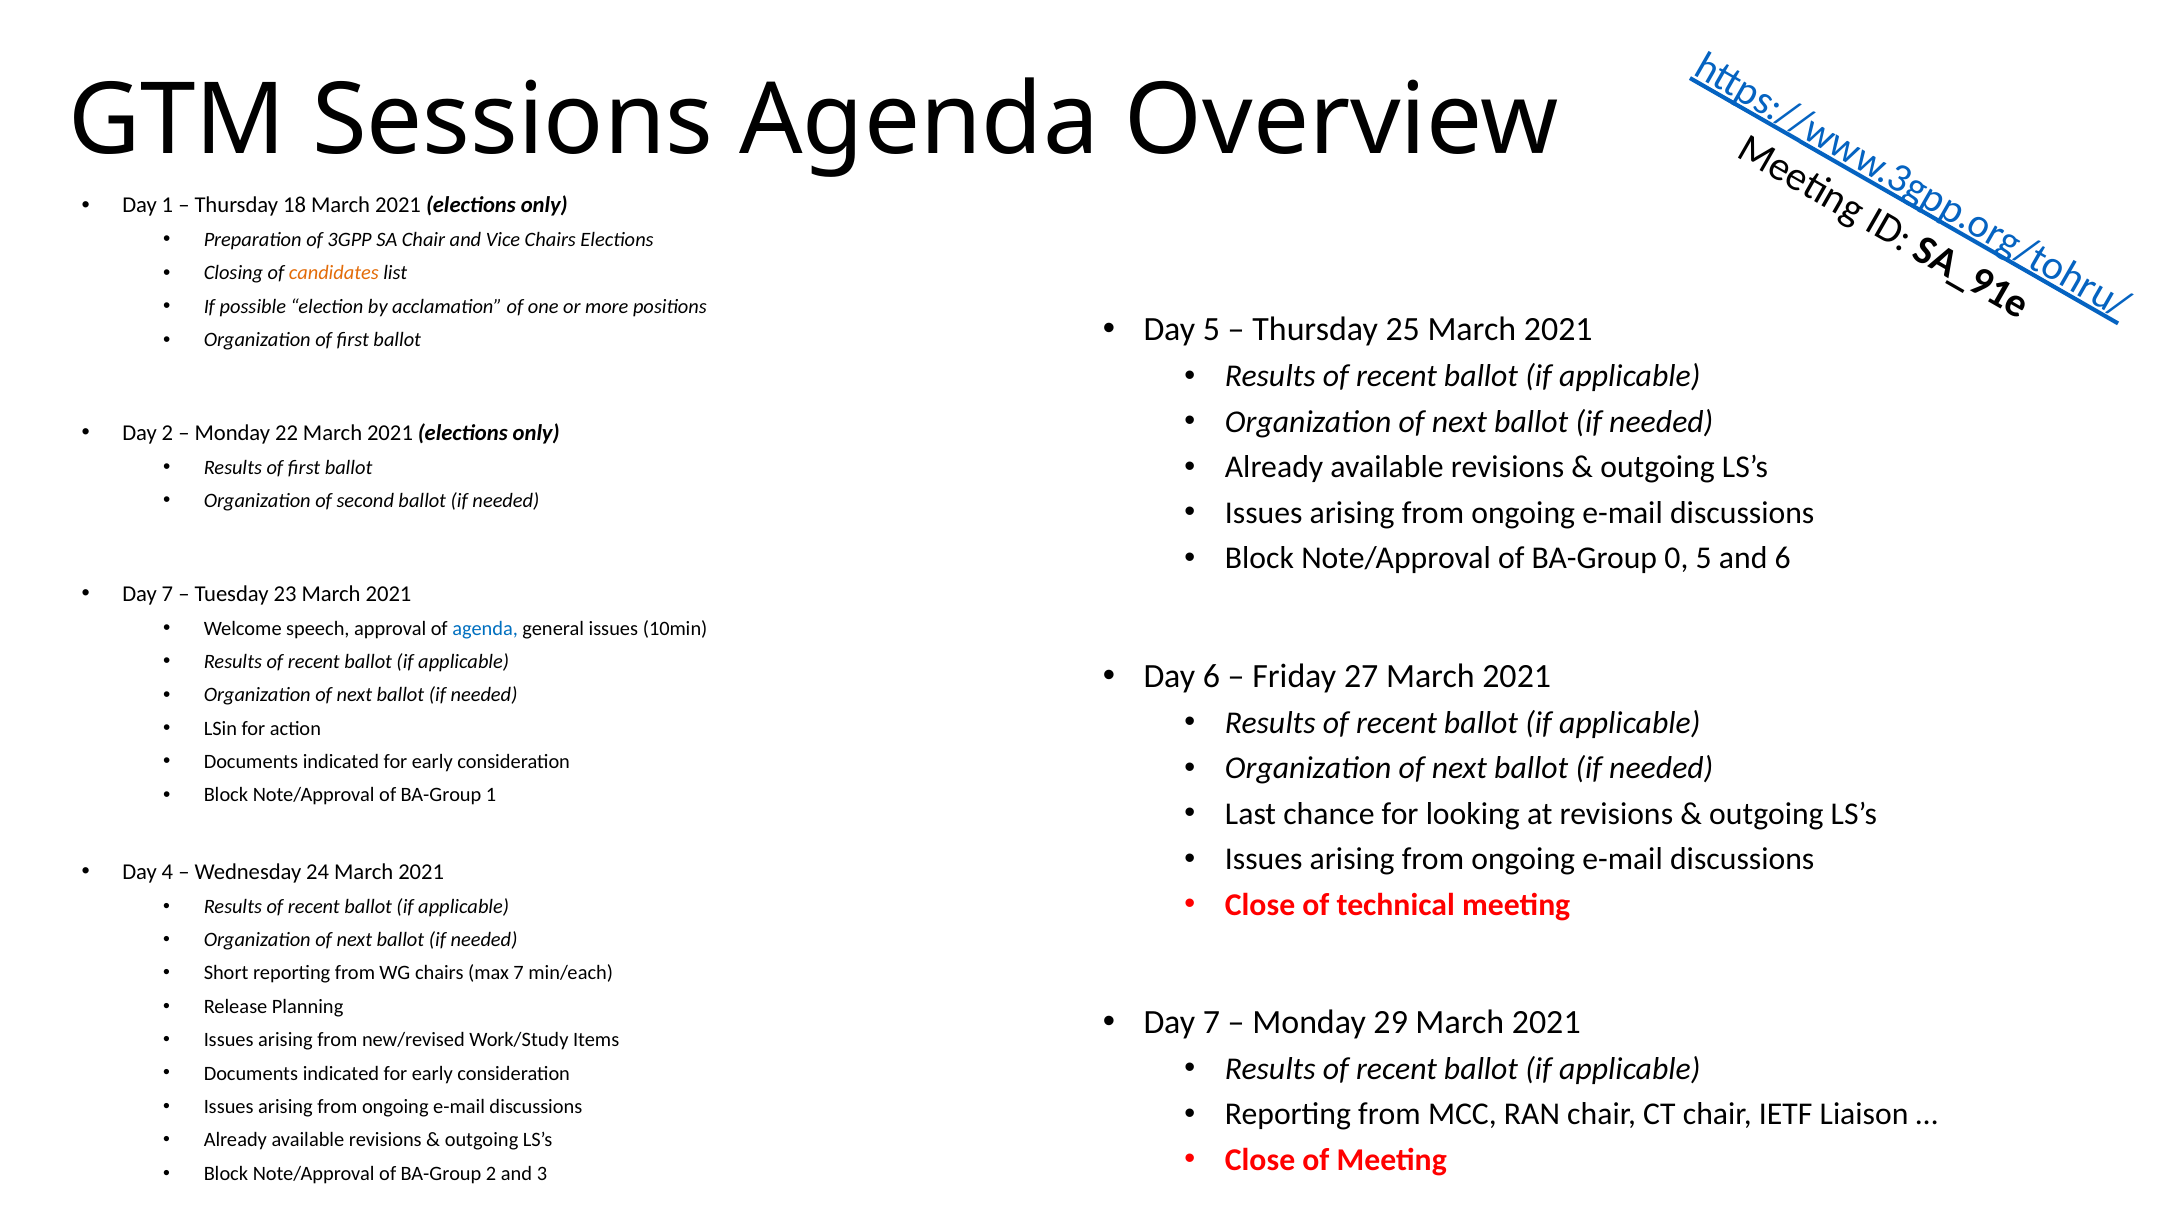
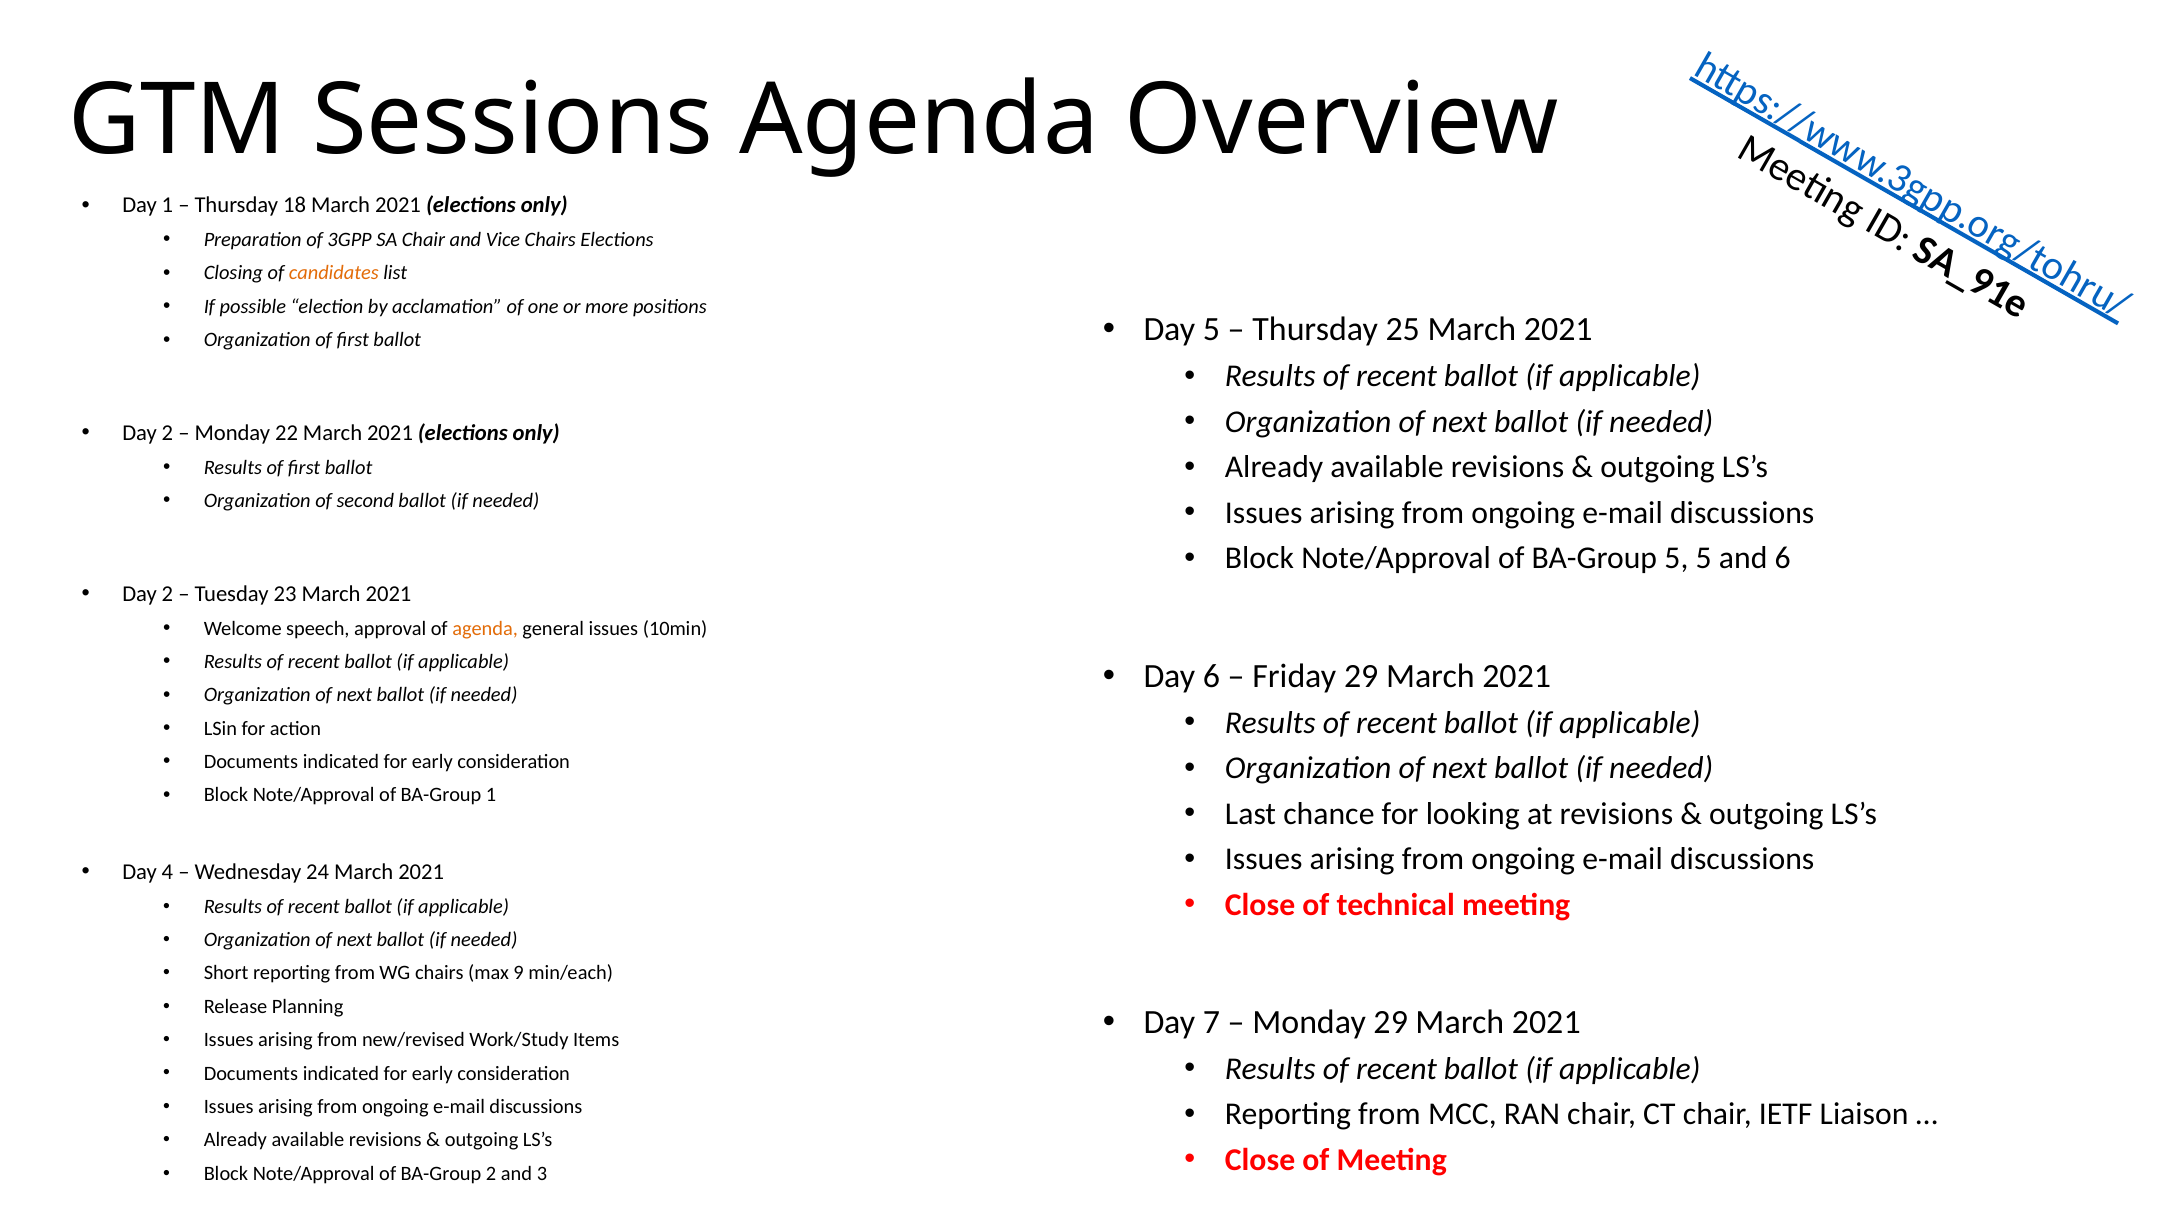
BA-Group 0: 0 -> 5 (1676, 559)
7: 7 -> 2 (167, 594)
agenda colour: blue -> orange (485, 629)
Friday 27: 27 -> 29 (1361, 676)
max 7: 7 -> 9 (519, 973)
